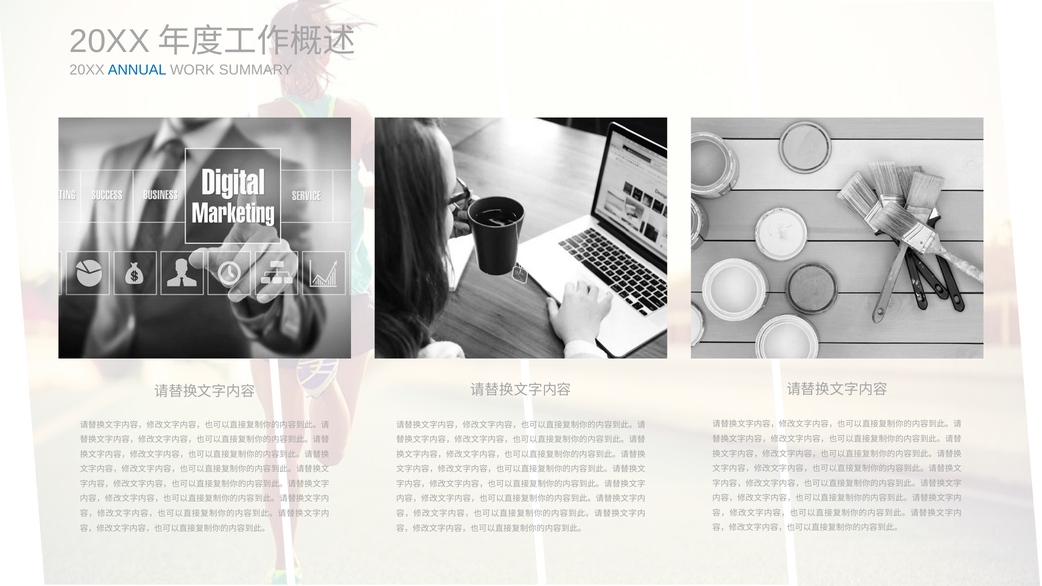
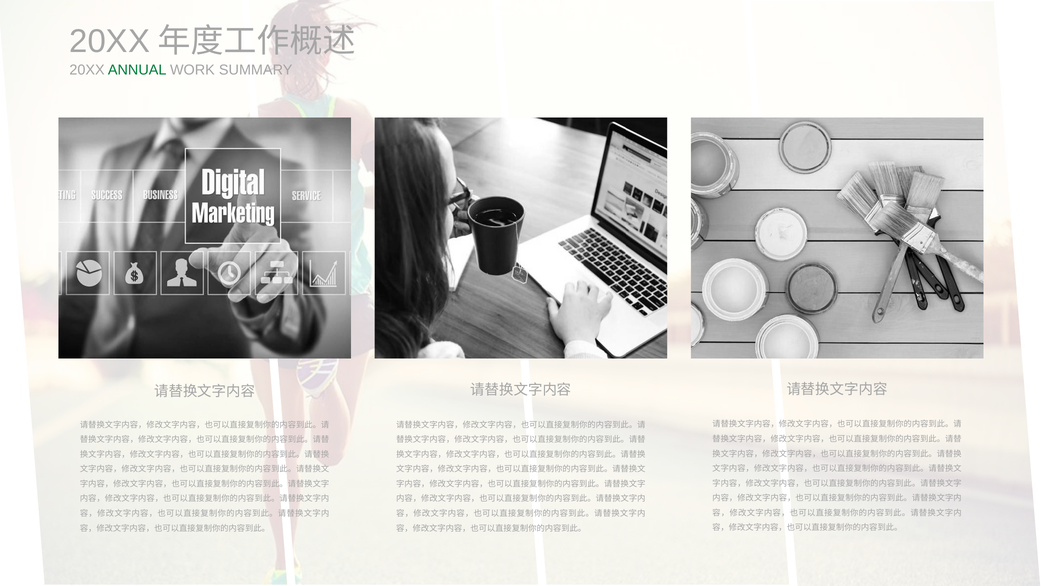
ANNUAL colour: blue -> green (137, 70)
